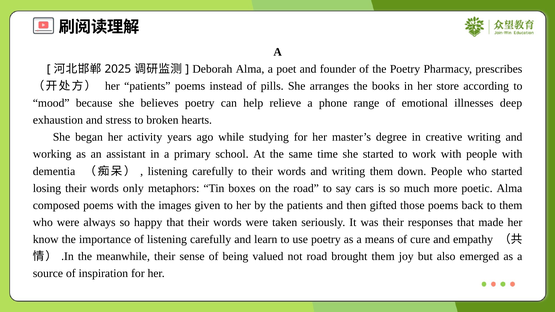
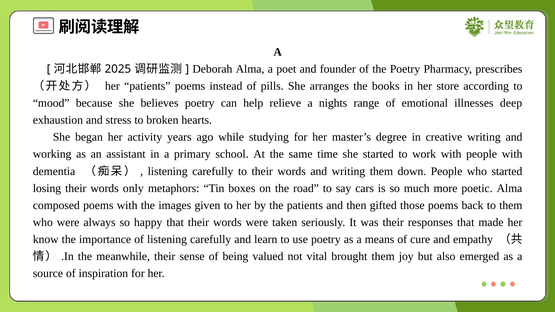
phone: phone -> nights (333, 103)
not road: road -> vital (317, 257)
